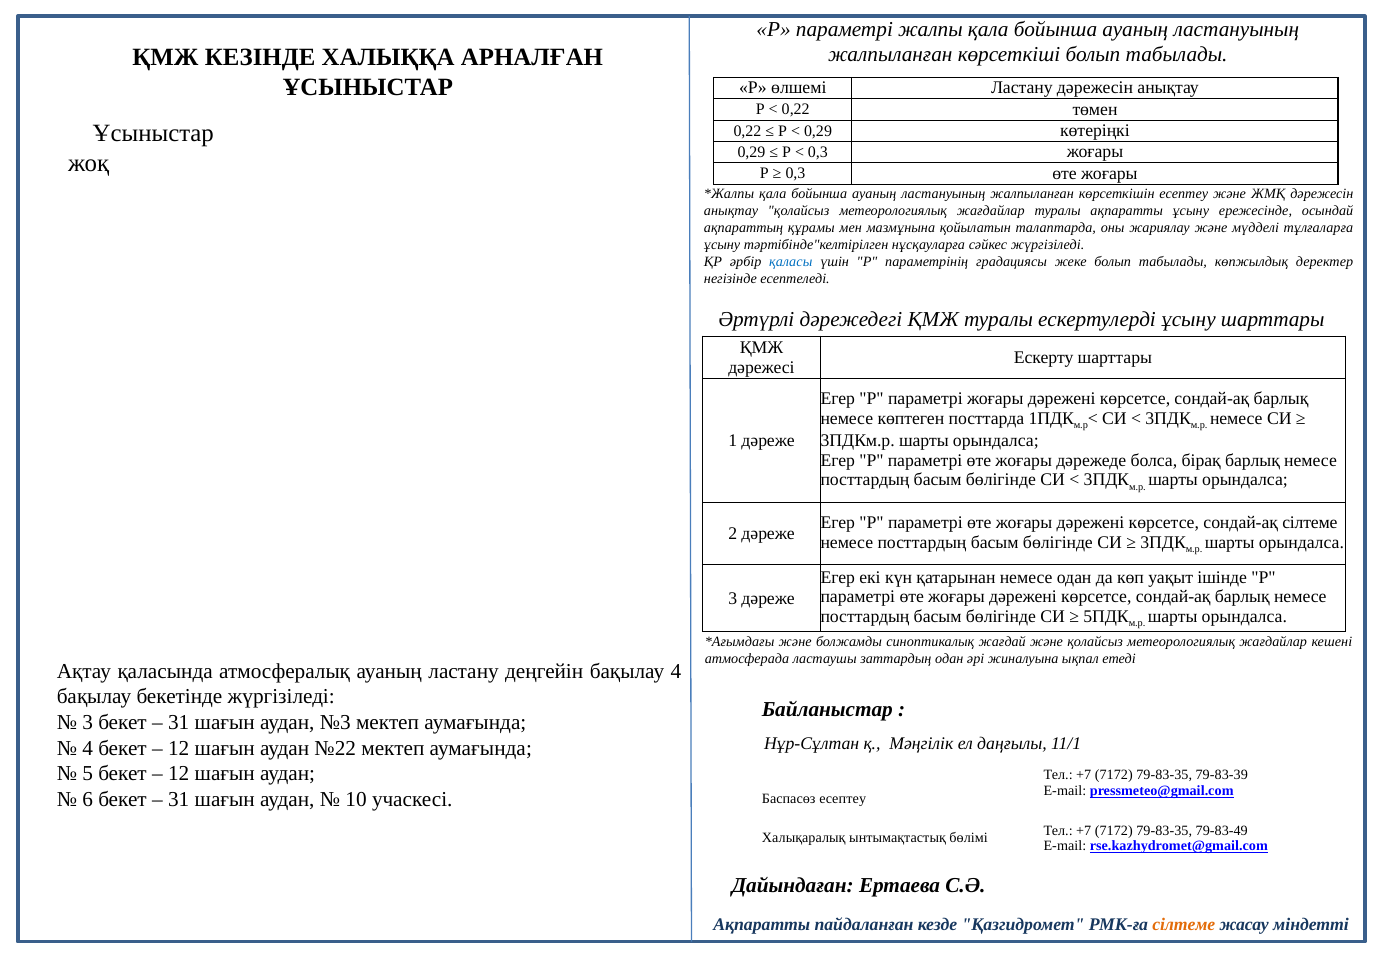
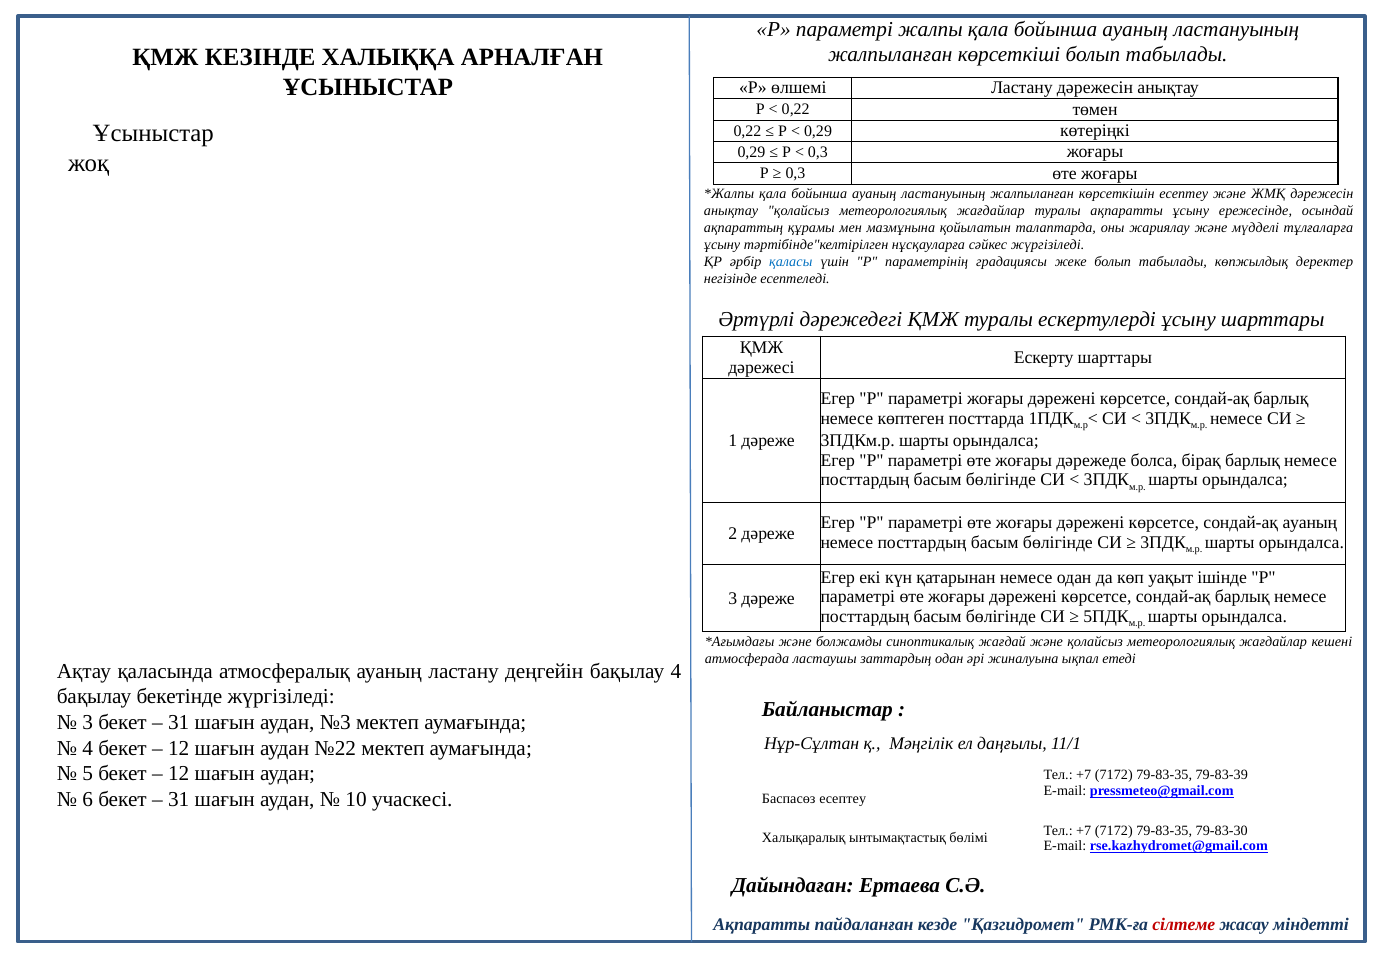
сондай-ақ сілтеме: сілтеме -> ауаның (1310, 522)
79-83-49: 79-83-49 -> 79-83-30 (1222, 830)
сілтеме colour: orange -> red (1184, 924)
